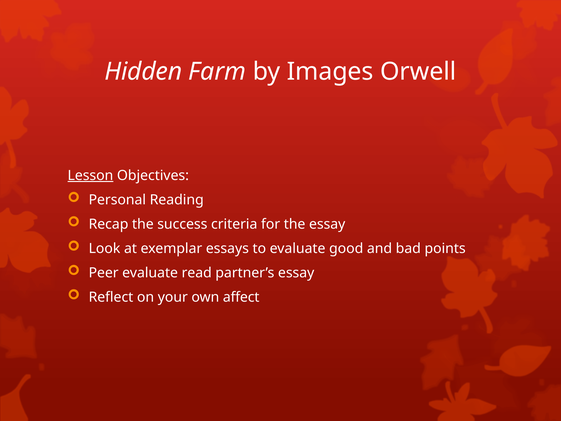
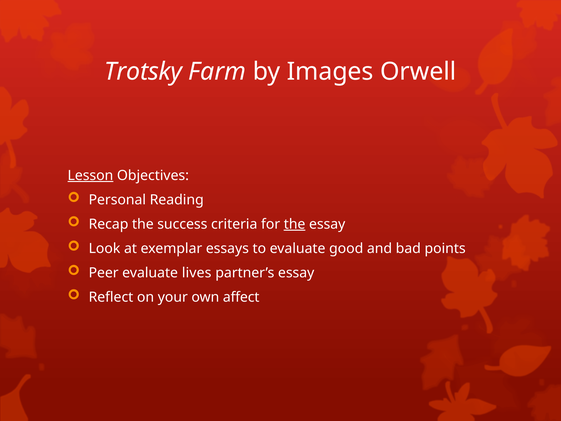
Hidden: Hidden -> Trotsky (143, 72)
the underline: none -> present (295, 224)
read: read -> lives (197, 273)
